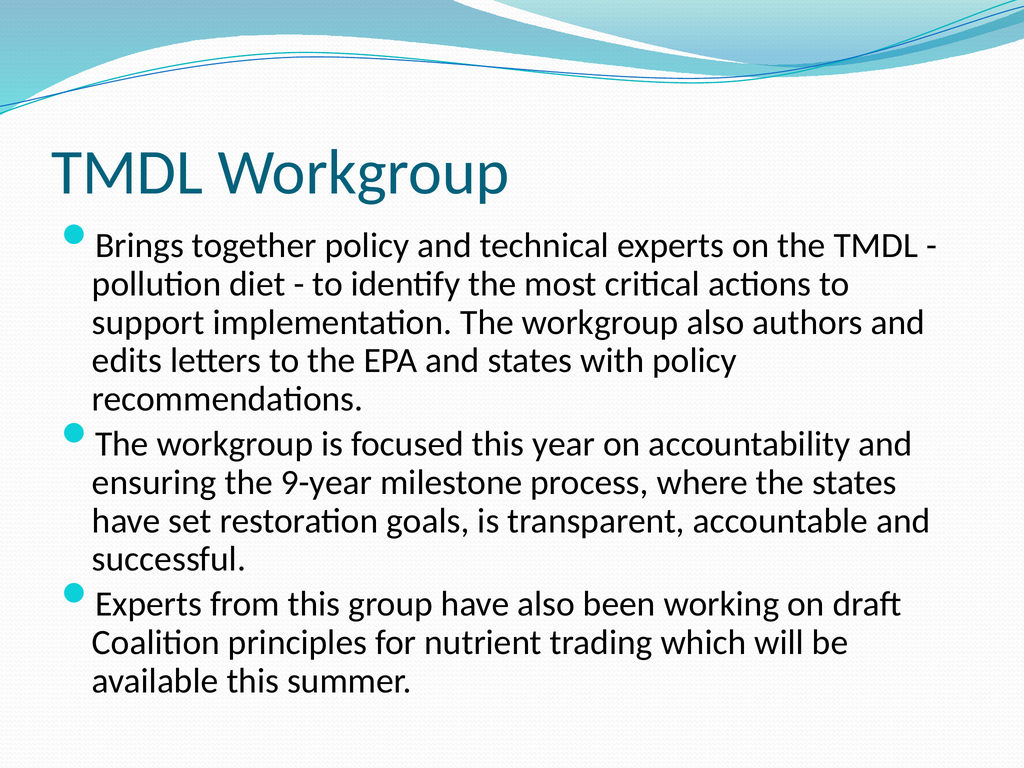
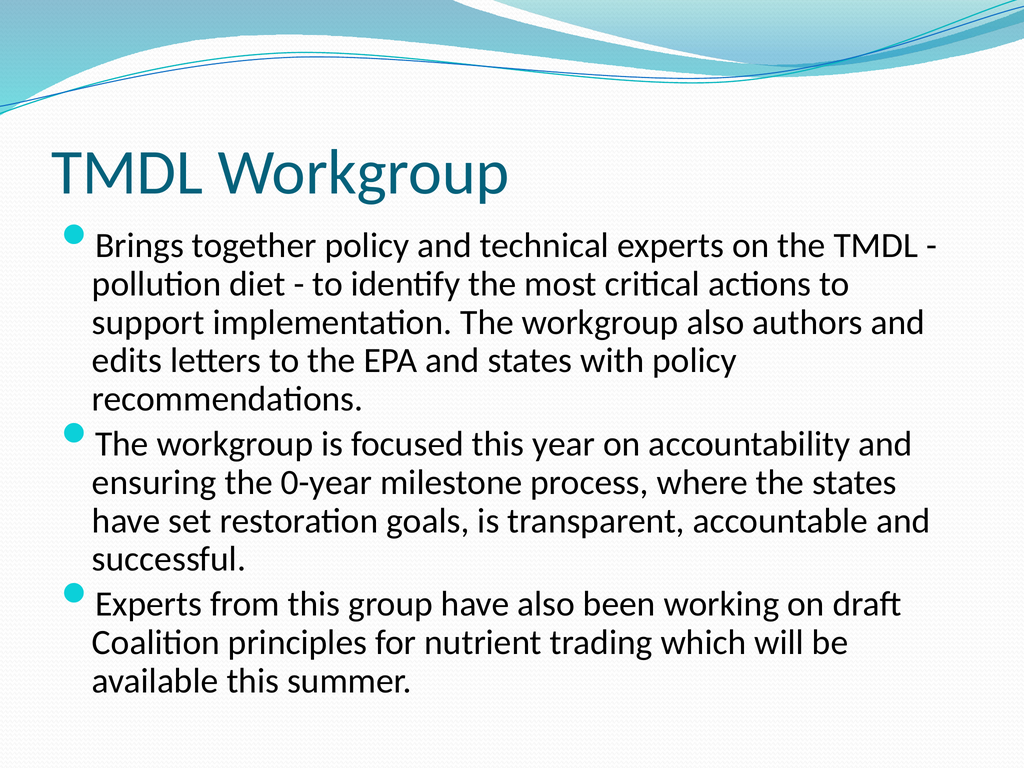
9-year: 9-year -> 0-year (327, 482)
